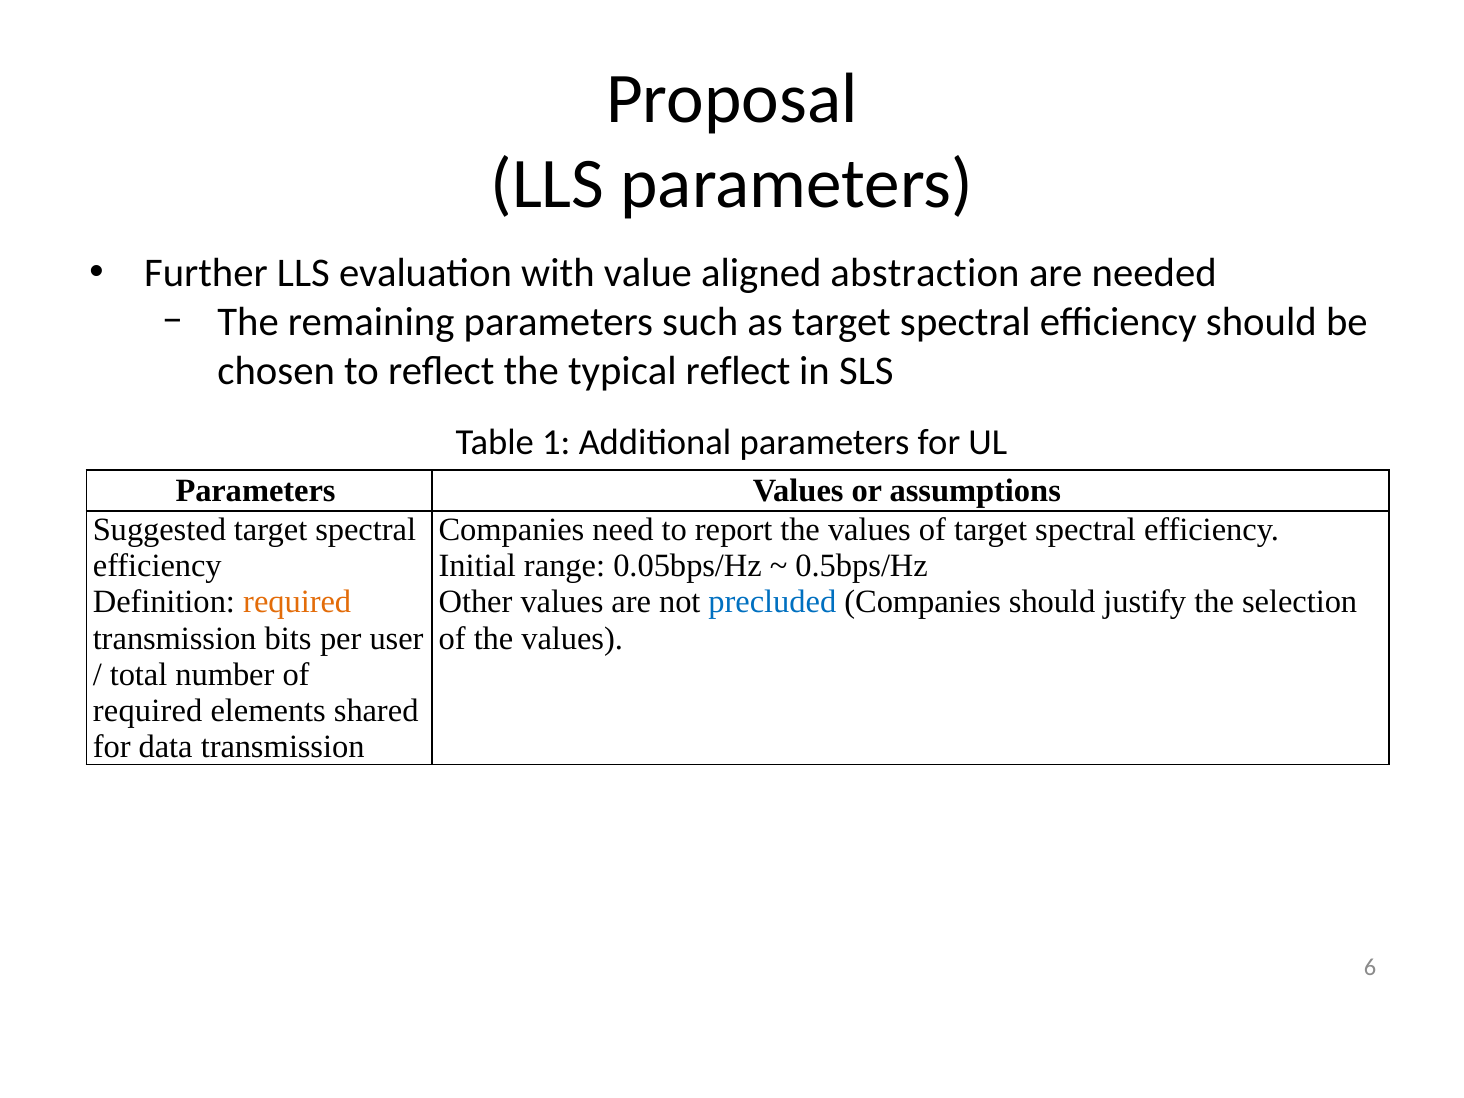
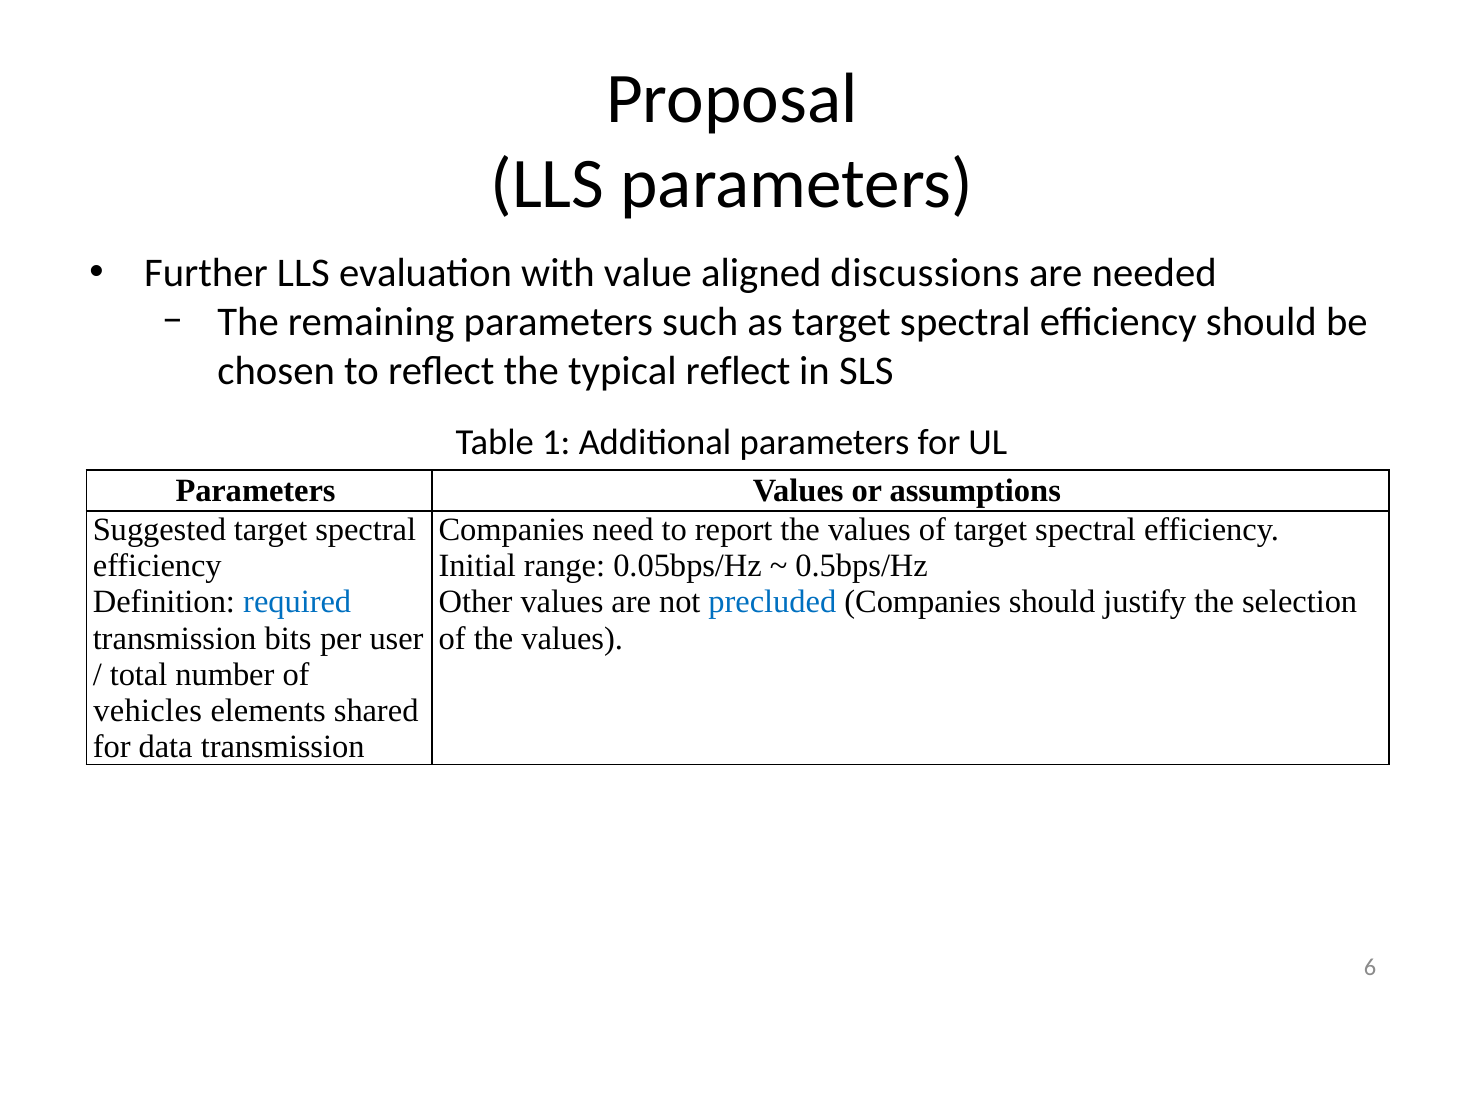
abstraction: abstraction -> discussions (925, 273)
required colour: orange -> blue (297, 602)
required: required -> vehicles (148, 711)
